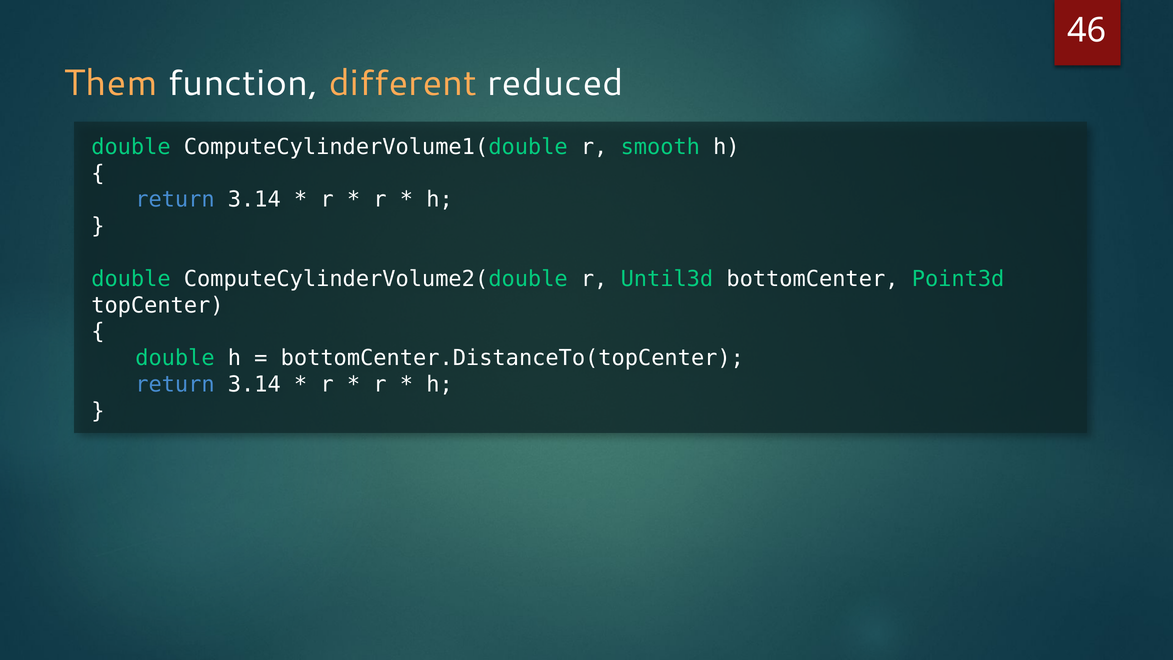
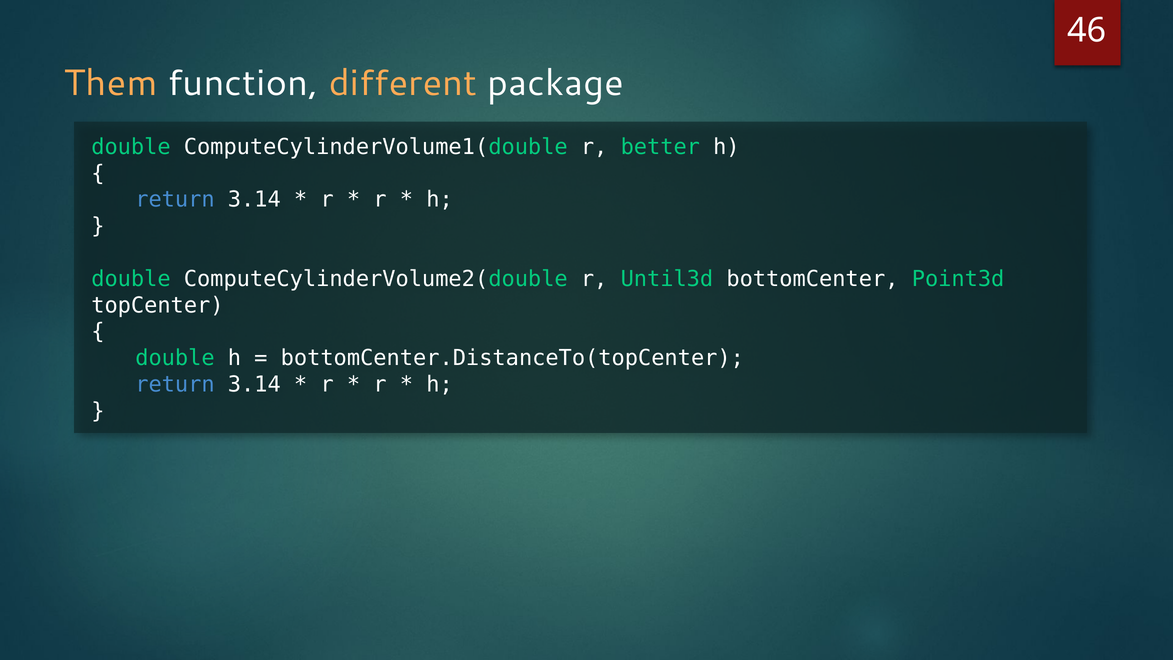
reduced: reduced -> package (556, 83)
smooth: smooth -> better (660, 147)
